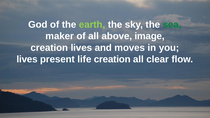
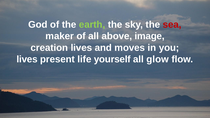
sea colour: green -> red (172, 25)
life creation: creation -> yourself (112, 59)
clear: clear -> glow (158, 59)
